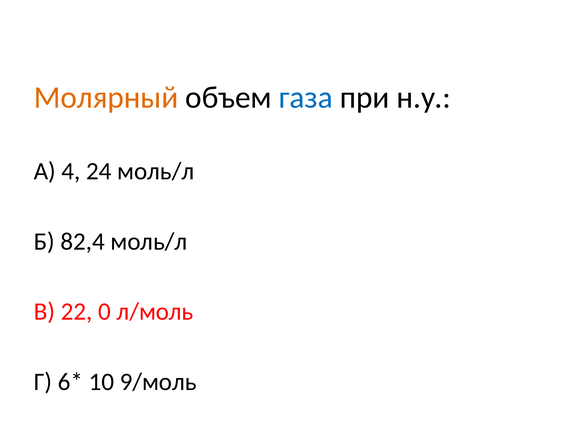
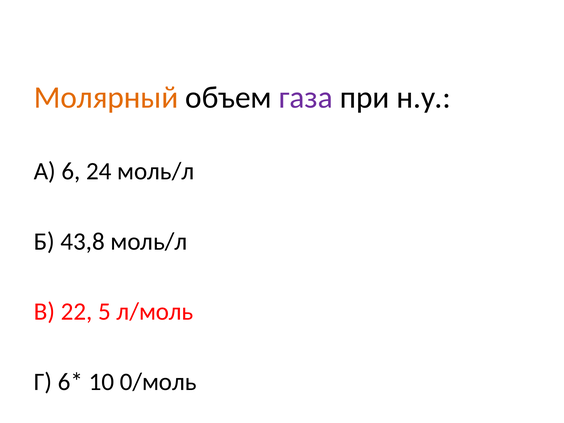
газа colour: blue -> purple (306, 98)
4: 4 -> 6 (71, 171)
82,4: 82,4 -> 43,8 (83, 241)
0: 0 -> 5 (104, 312)
9/моль: 9/моль -> 0/моль (158, 382)
